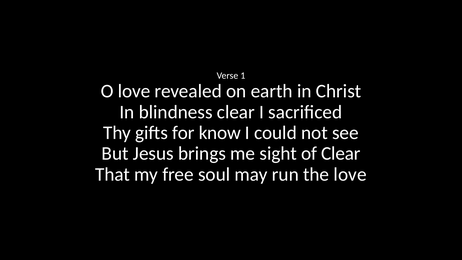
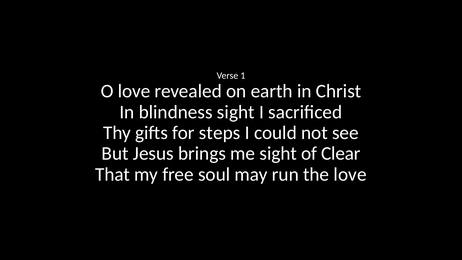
blindness clear: clear -> sight (236, 112)
know: know -> steps (220, 133)
